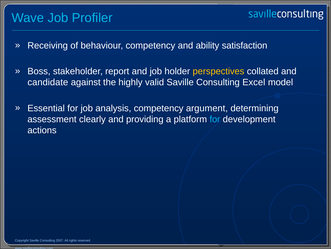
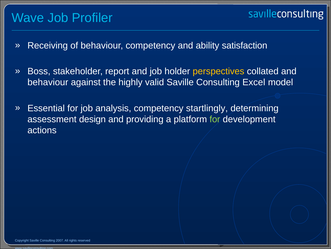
candidate: candidate -> behaviour (48, 82)
argument: argument -> startlingly (207, 108)
clearly: clearly -> design (92, 119)
for colour: light blue -> light green (215, 119)
